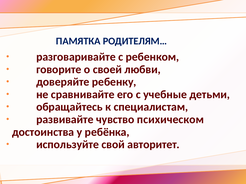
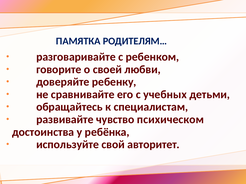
учебные: учебные -> учебных (165, 95)
